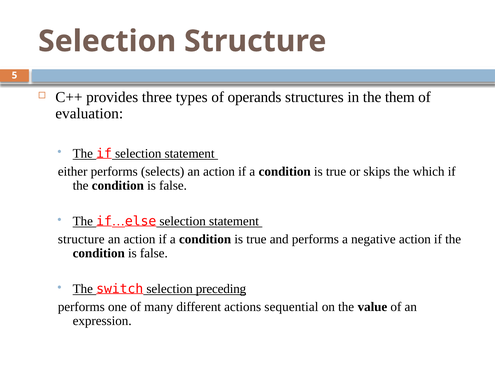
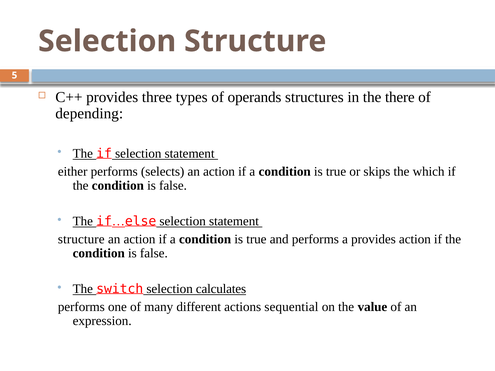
them: them -> there (400, 97)
evaluation: evaluation -> depending (89, 113)
a negative: negative -> provides (373, 239)
preceding: preceding -> calculates (221, 289)
